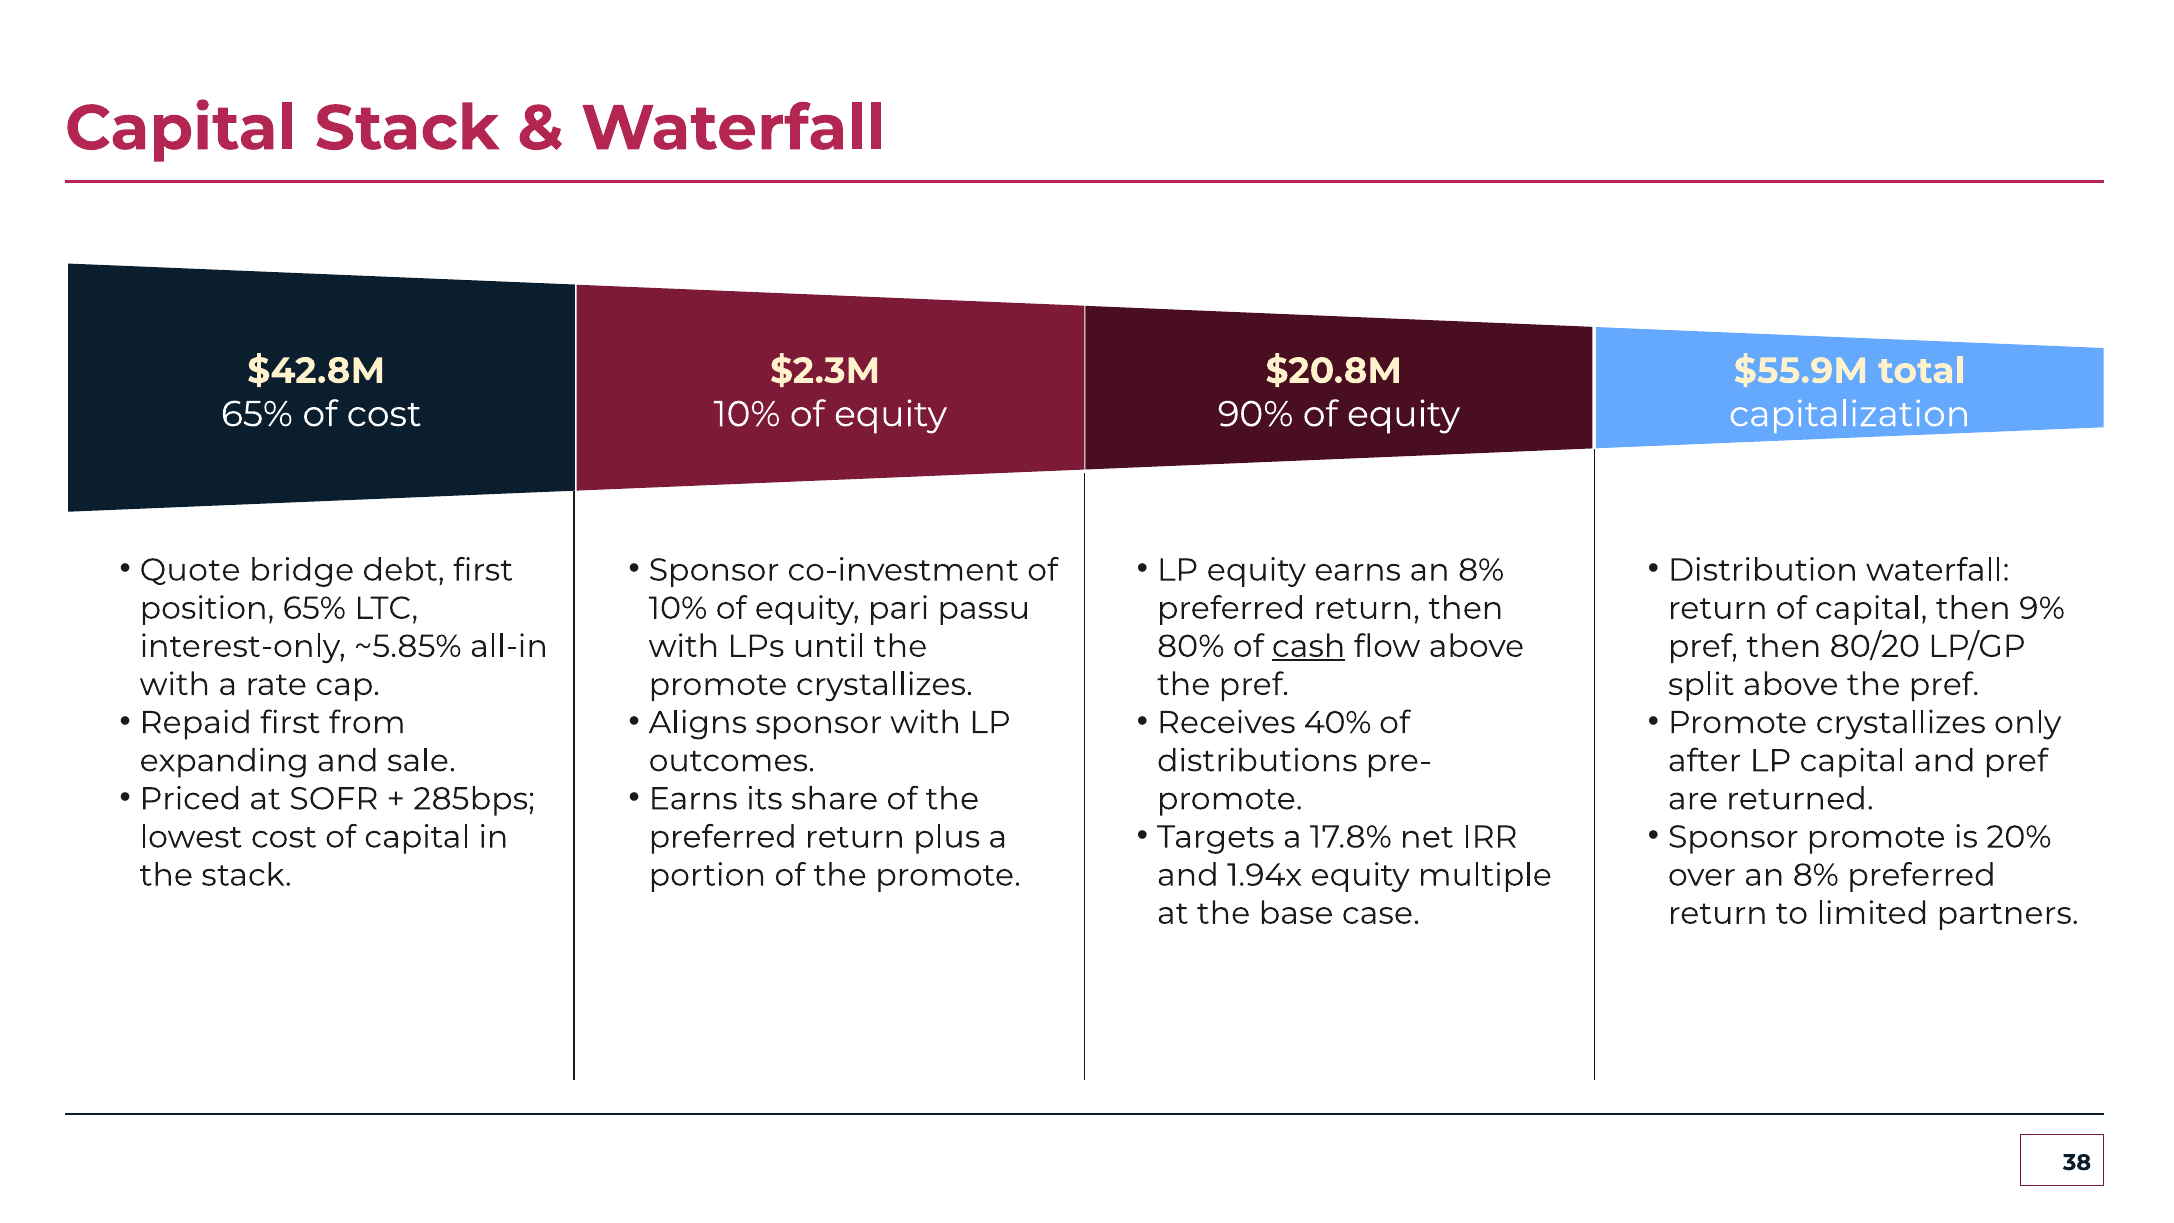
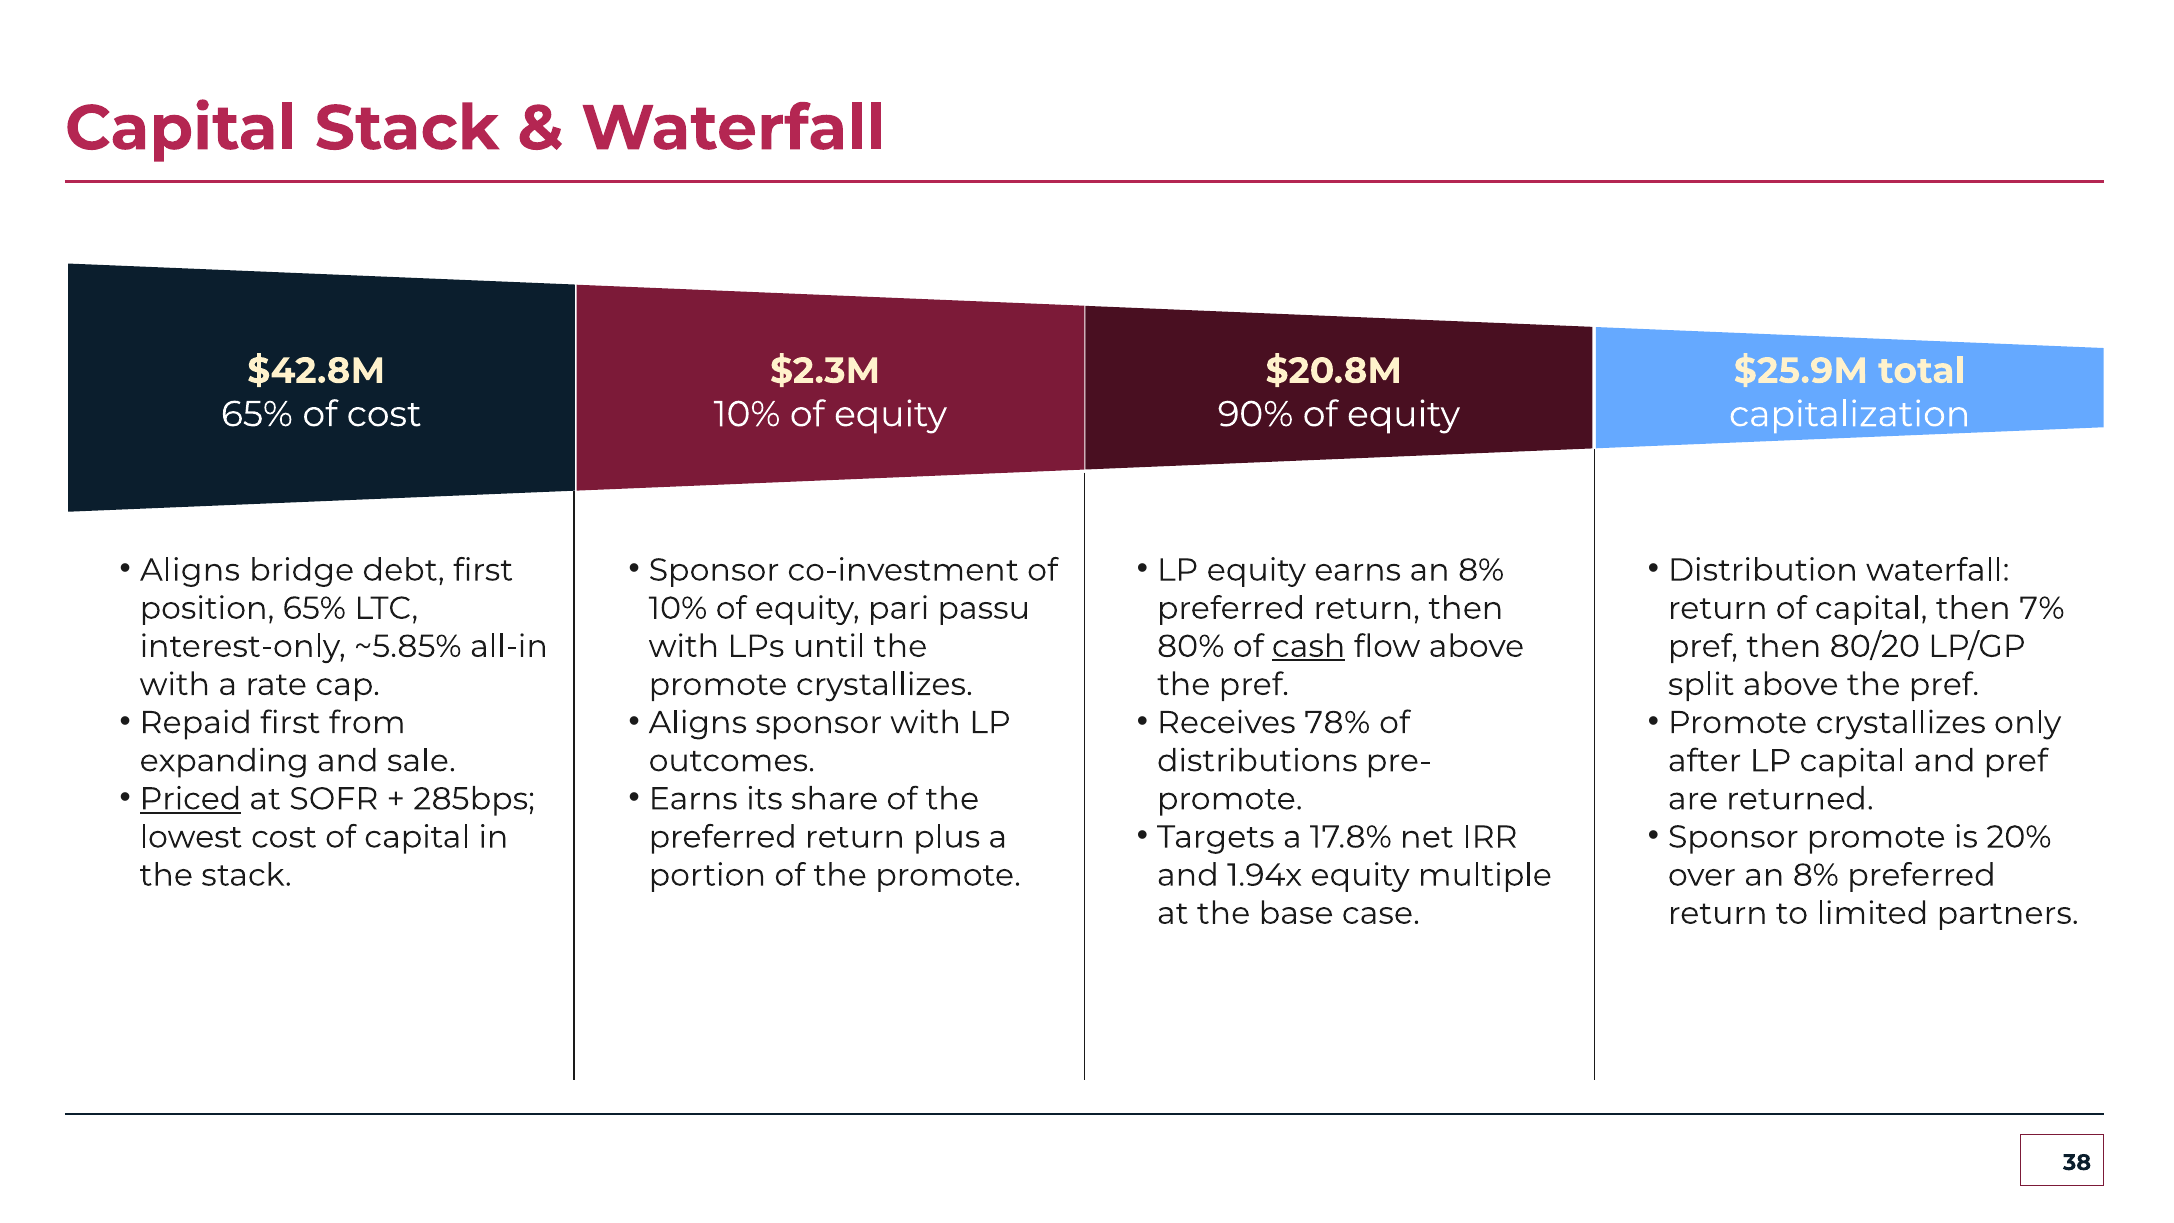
$55.9M: $55.9M -> $25.9M (1801, 371)
Quote: Quote -> Aligns (190, 570)
9%: 9% -> 7% (2042, 608)
40%: 40% -> 78% (1337, 723)
Priced underline: none -> present (190, 799)
